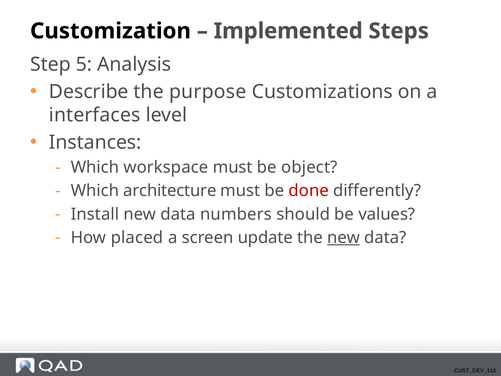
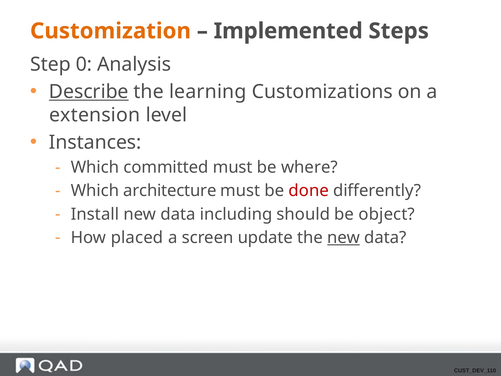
Customization colour: black -> orange (111, 31)
5: 5 -> 0 (84, 64)
Describe underline: none -> present (89, 92)
purpose: purpose -> learning (208, 92)
interfaces: interfaces -> extension (95, 115)
workspace: workspace -> committed (166, 167)
object: object -> where (309, 167)
numbers: numbers -> including (236, 214)
values: values -> object (387, 214)
